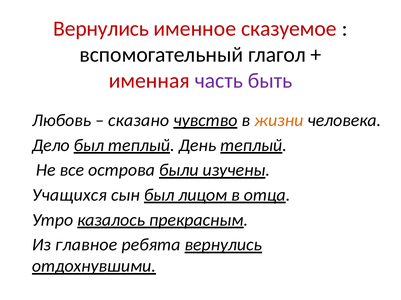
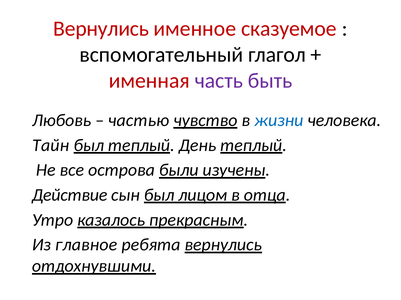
сказано: сказано -> частью (139, 121)
жизни colour: orange -> blue (279, 121)
Дело: Дело -> Тайн (51, 146)
Учащихся: Учащихся -> Действие (70, 195)
